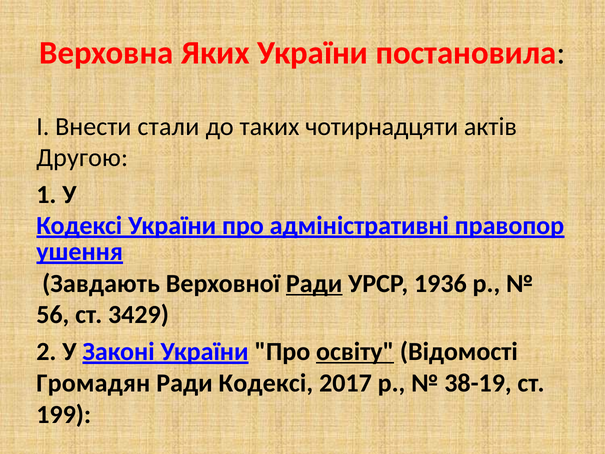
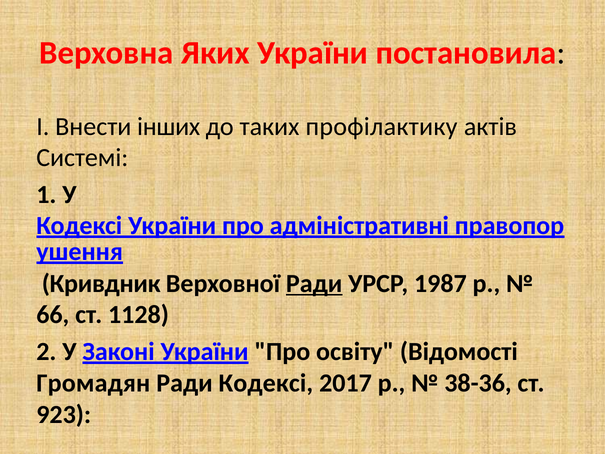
стали: стали -> інших (169, 126)
чотирнадцяти: чотирнадцяти -> профілактику (382, 126)
Другою: Другою -> Системі (82, 158)
Завдають: Завдають -> Кривдник (101, 283)
1936: 1936 -> 1987 (440, 283)
56: 56 -> 66 (53, 315)
3429: 3429 -> 1128 (138, 315)
освіту underline: present -> none (355, 351)
38-19: 38-19 -> 38-36 (478, 383)
199: 199 -> 923 (64, 414)
